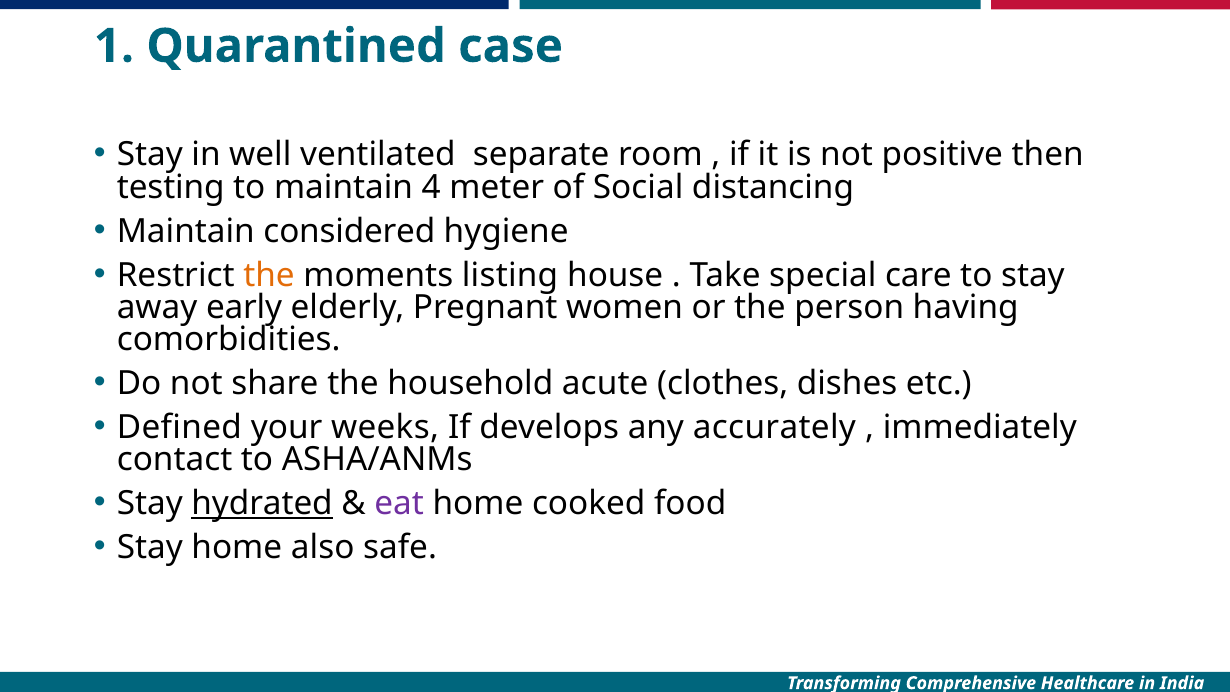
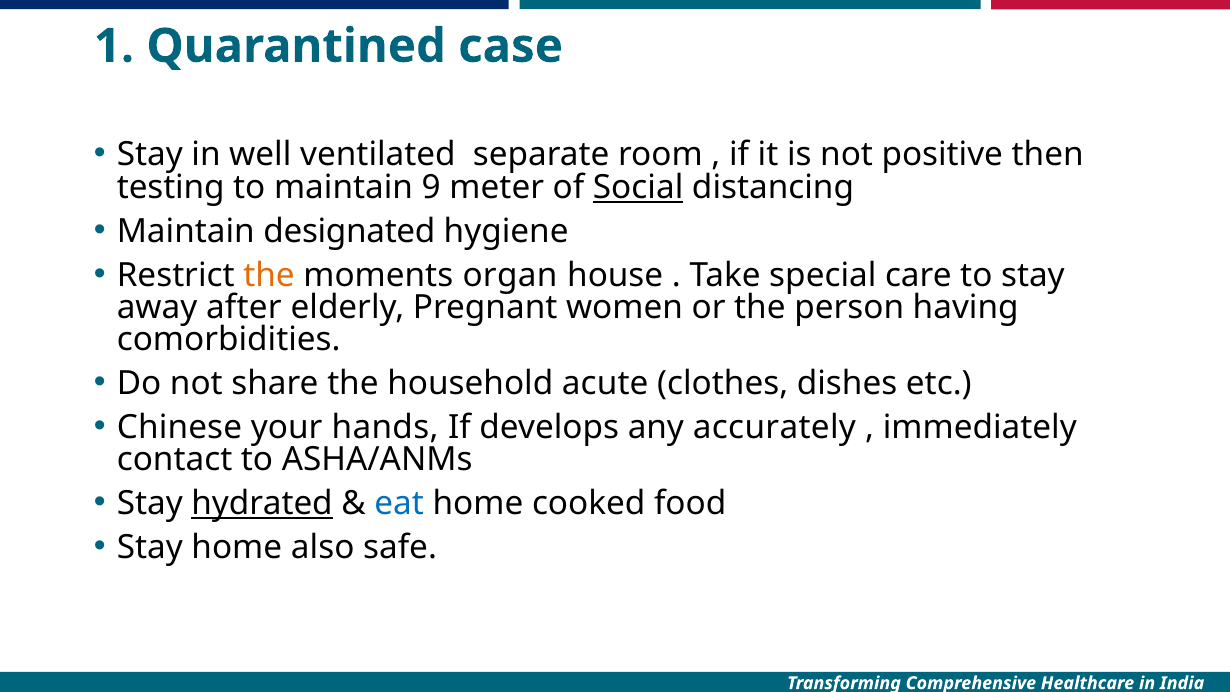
4: 4 -> 9 (431, 187)
Social underline: none -> present (638, 187)
considered: considered -> designated (349, 231)
listing: listing -> organ (510, 275)
early: early -> after (244, 307)
Defined: Defined -> Chinese (179, 427)
weeks: weeks -> hands (385, 427)
eat colour: purple -> blue (399, 504)
